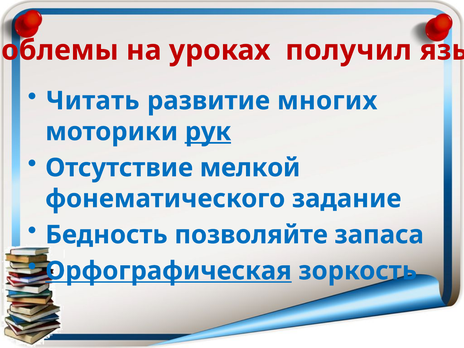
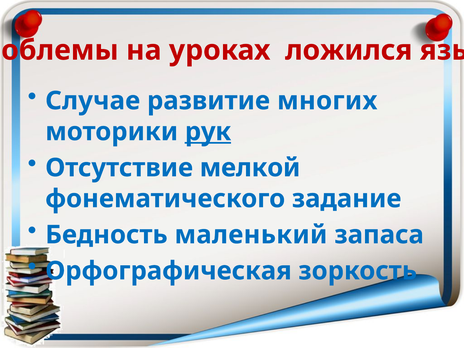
получил: получил -> ложился (349, 50)
Читать: Читать -> Случае (93, 101)
позволяйте: позволяйте -> маленький (251, 235)
Орфографическая underline: present -> none (168, 271)
